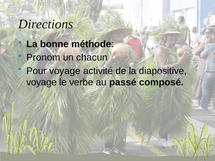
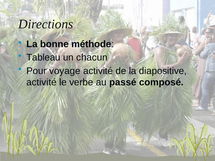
Pronom: Pronom -> Tableau (43, 58)
voyage: voyage -> activité (41, 82)
